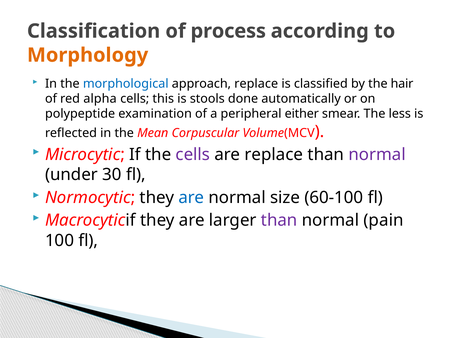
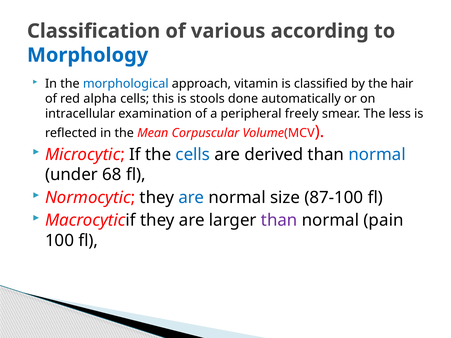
process: process -> various (228, 31)
Morphology colour: orange -> blue (88, 55)
approach replace: replace -> vitamin (256, 84)
polypeptide: polypeptide -> intracellular (80, 114)
either: either -> freely (302, 114)
cells colour: purple -> blue (193, 155)
are replace: replace -> derived (274, 155)
normal colour: purple -> blue (377, 155)
30: 30 -> 68 (112, 175)
60-100: 60-100 -> 87-100 (334, 198)
